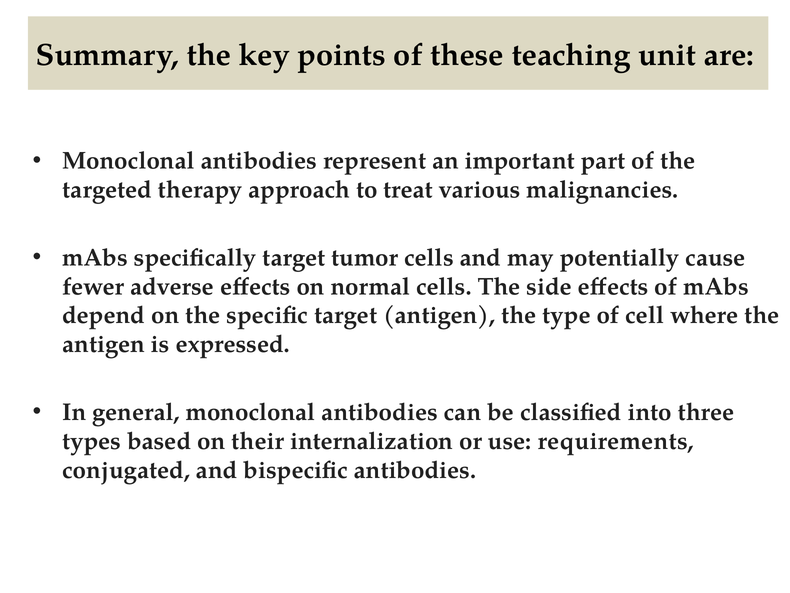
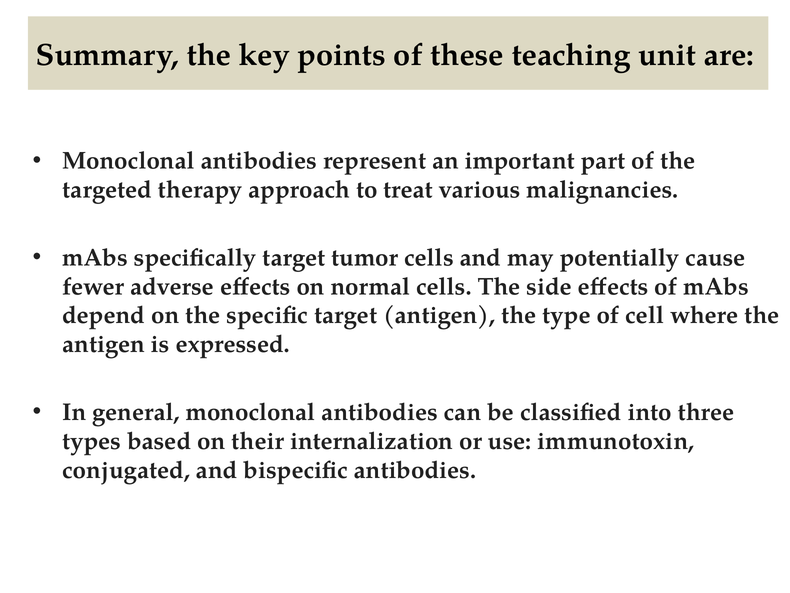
requirements: requirements -> immunotoxin (616, 441)
